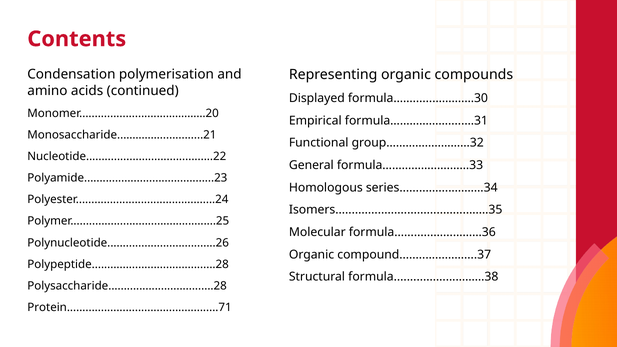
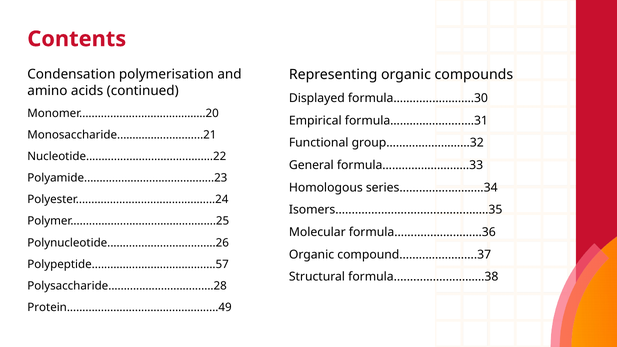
Polypeptide........................................28: Polypeptide........................................28 -> Polypeptide........................................57 (128, 264)
Protein.................................................71: Protein.................................................71 -> Protein.................................................49 (129, 308)
